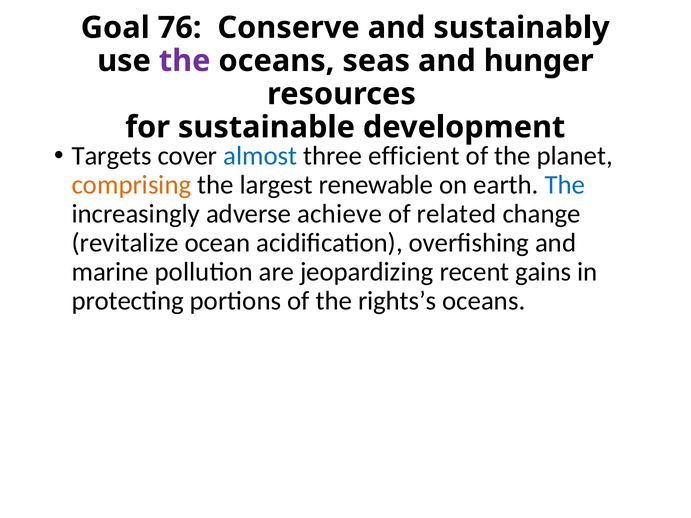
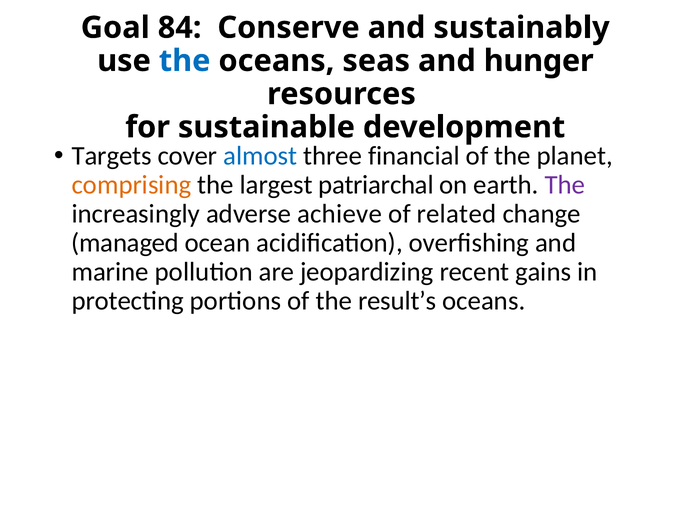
76: 76 -> 84 (180, 28)
the colour: purple -> blue (185, 61)
efficient: efficient -> financial (414, 156)
renewable: renewable -> patriarchal (376, 185)
The colour: blue -> purple (565, 185)
revitalize: revitalize -> managed (125, 243)
rights’s: rights’s -> result’s (397, 301)
